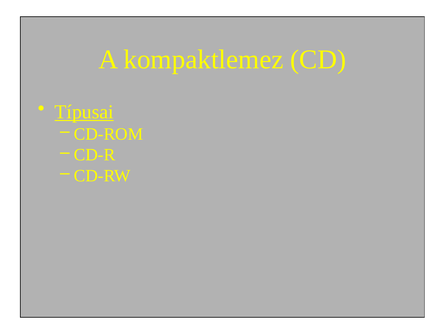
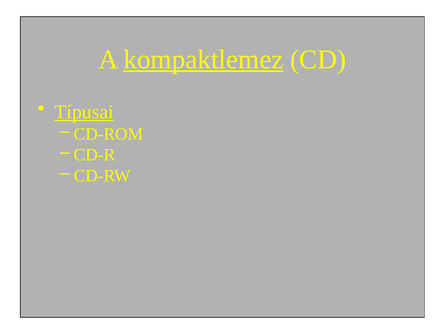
kompaktlemez underline: none -> present (203, 59)
